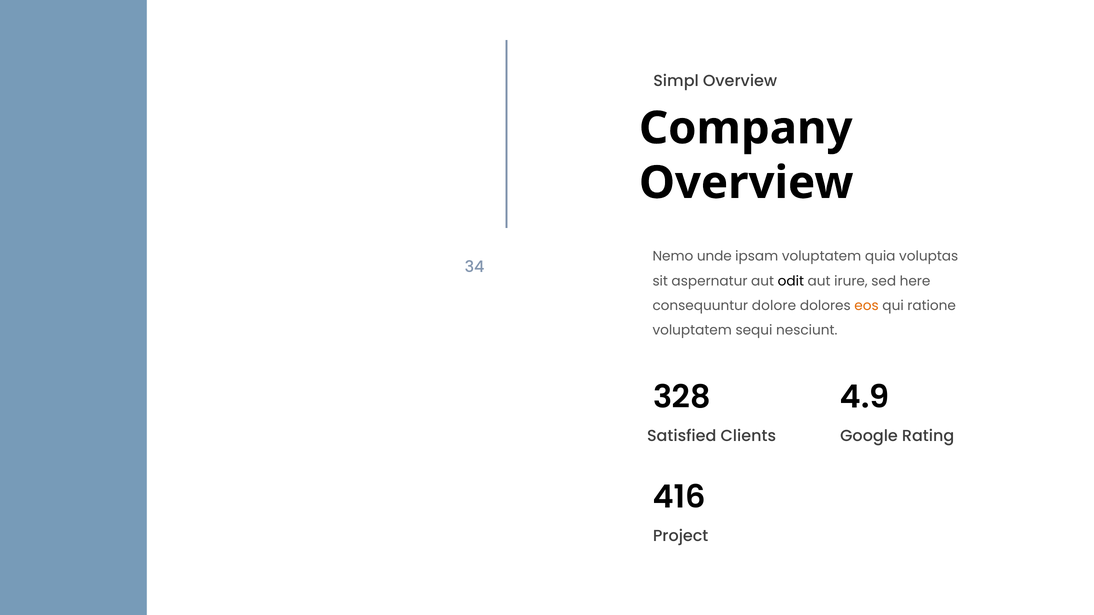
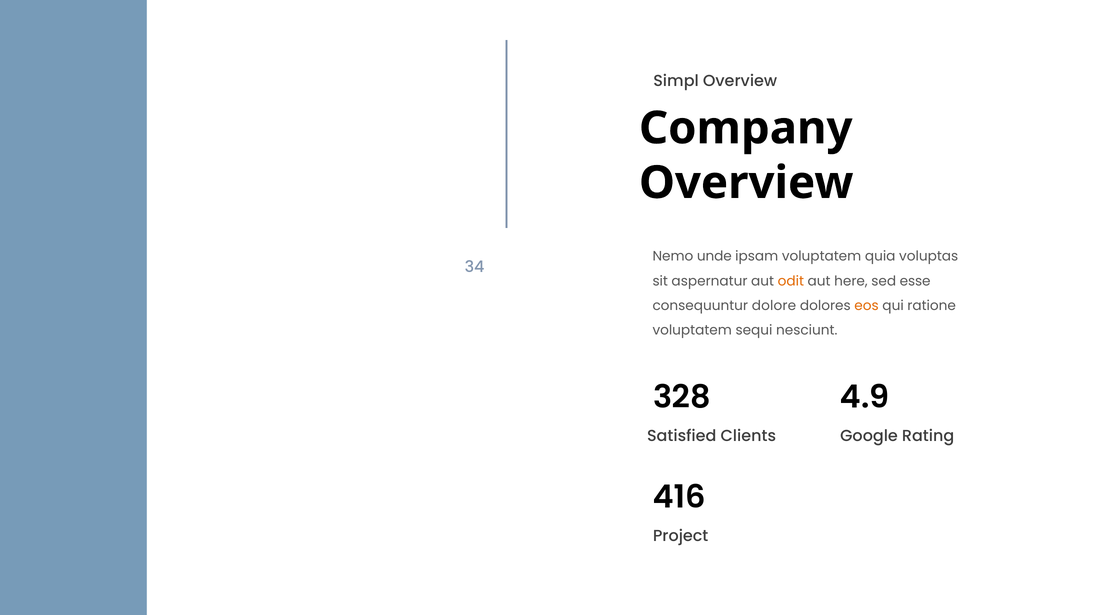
odit colour: black -> orange (791, 281)
irure: irure -> here (851, 281)
here: here -> esse (915, 281)
